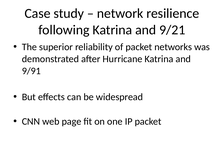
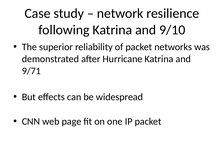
9/21: 9/21 -> 9/10 (172, 30)
9/91: 9/91 -> 9/71 (31, 71)
